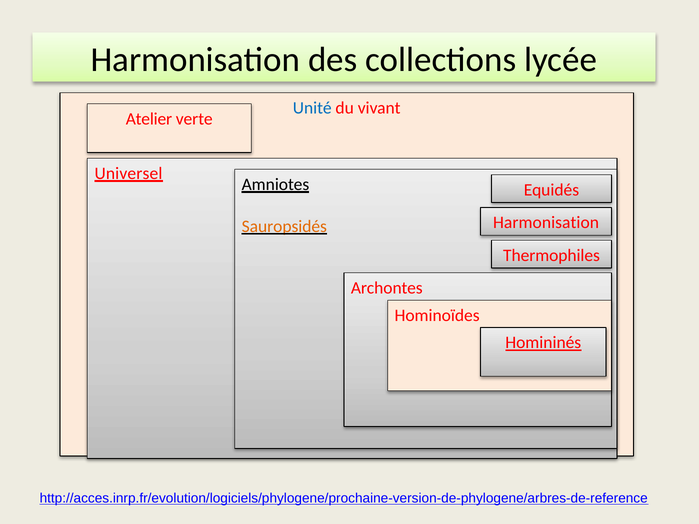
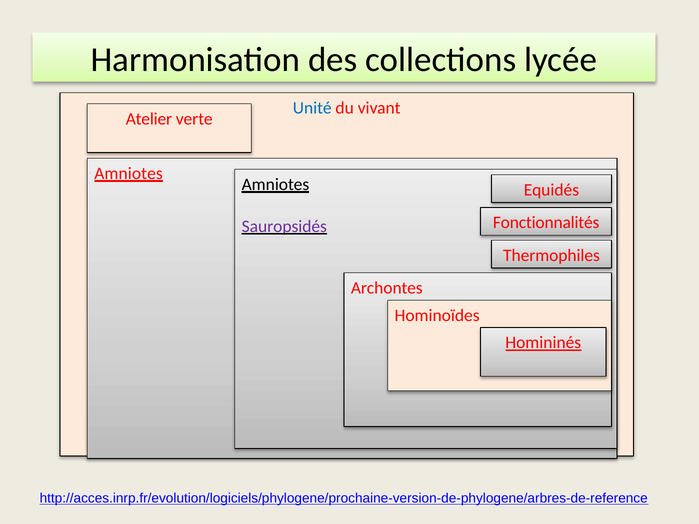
Universel: Universel -> Amniotes (129, 173)
Harmonisation: Harmonisation -> Fonctionnalités (546, 223)
Sauropsidés colour: orange -> purple (284, 226)
